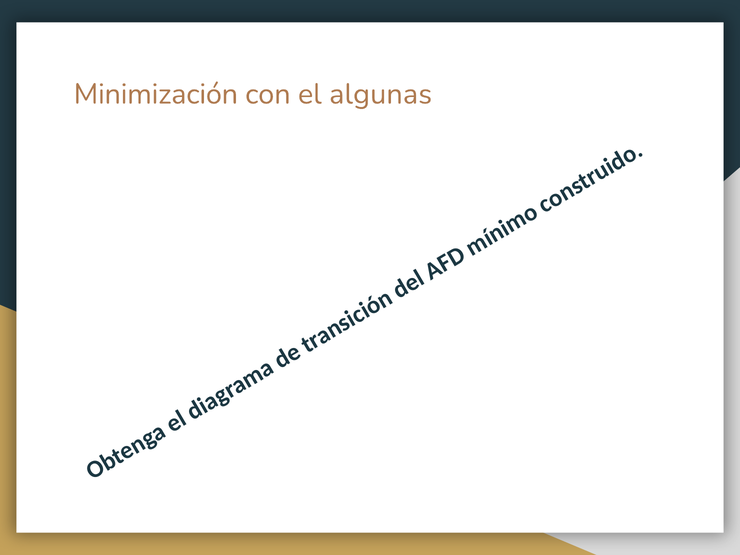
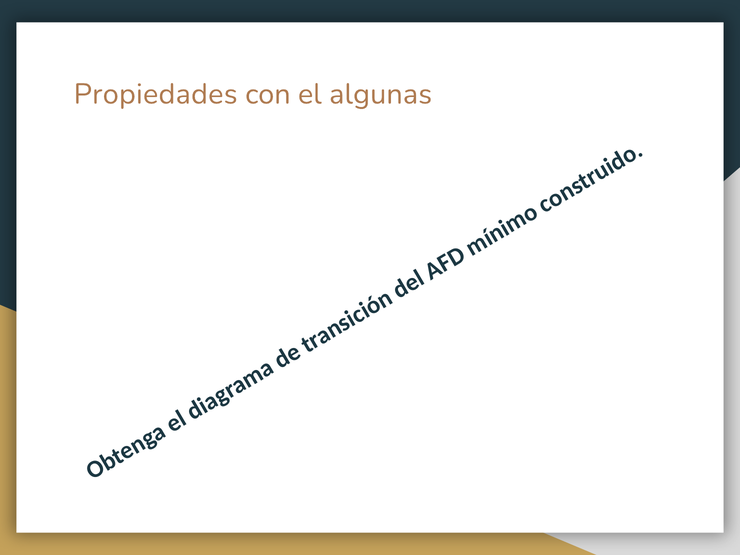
Minimización: Minimización -> Propiedades (156, 94)
